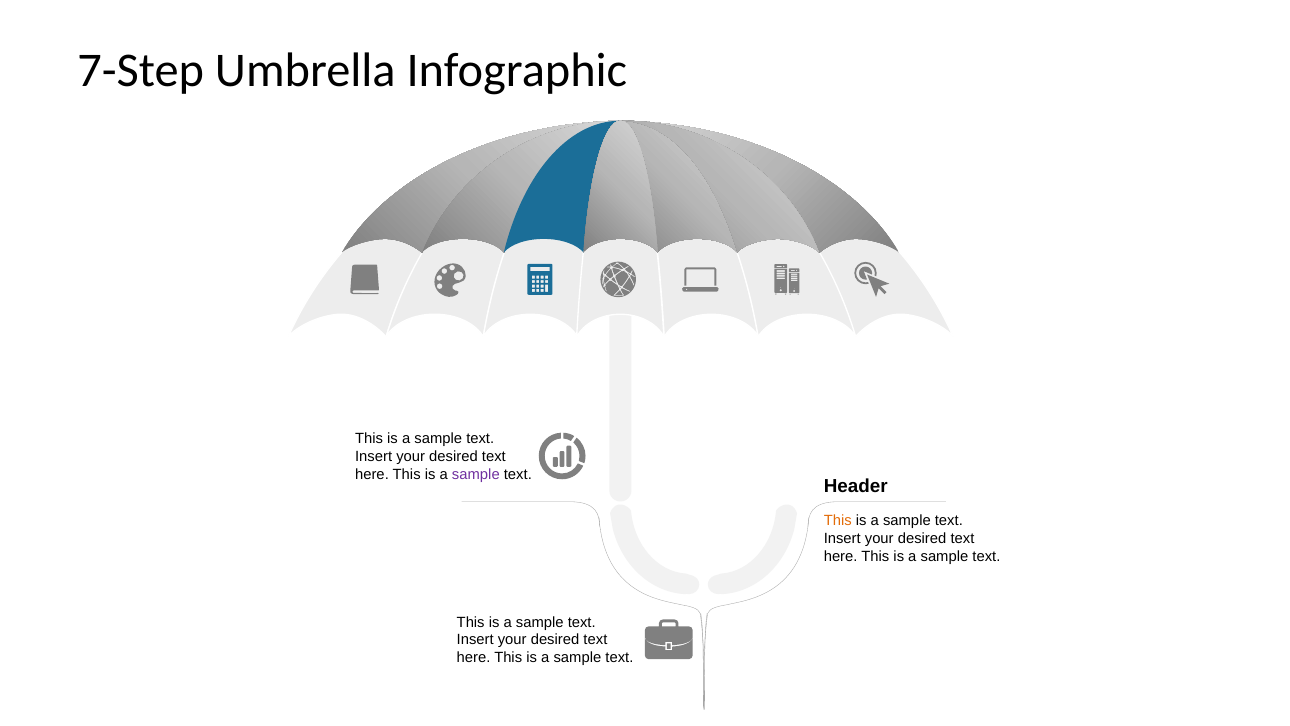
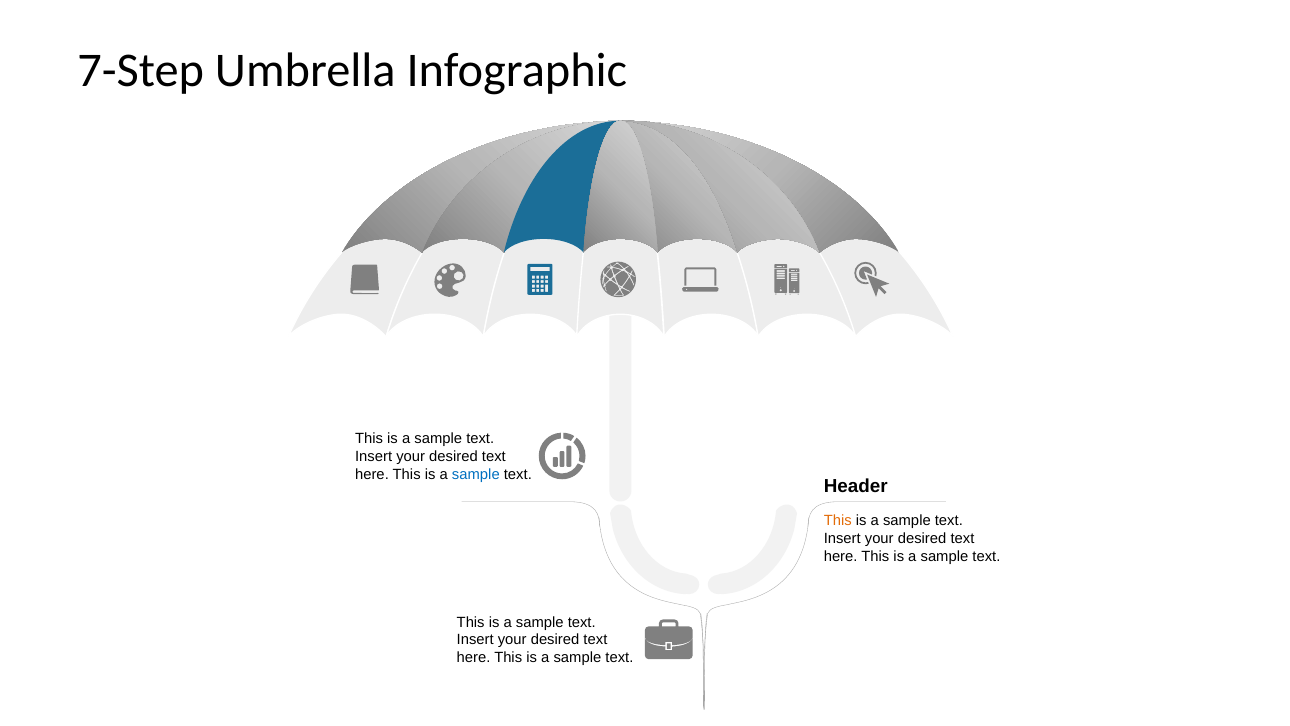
sample colour: purple -> blue (476, 474)
